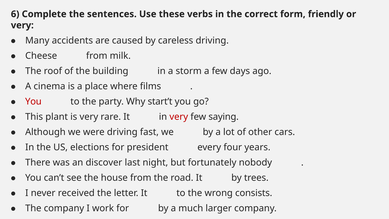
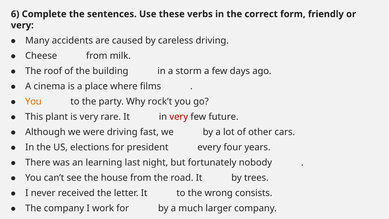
You colour: red -> orange (33, 101)
start’t: start’t -> rock’t (160, 101)
saying: saying -> future (224, 117)
discover: discover -> learning (104, 162)
